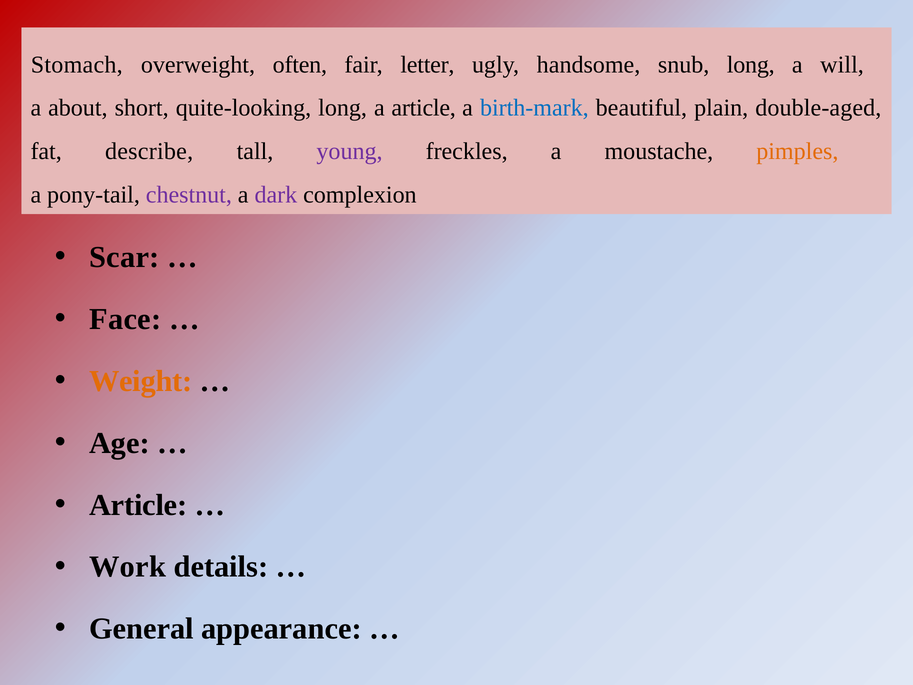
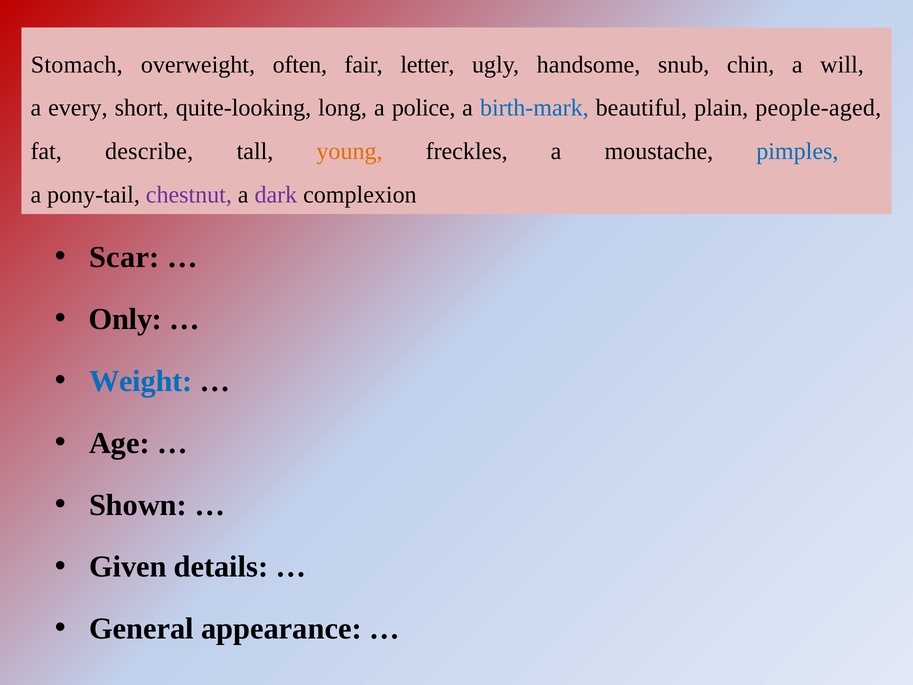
snub long: long -> chin (751, 65)
about: about -> every (78, 108)
a article: article -> police (424, 108)
double-aged: double-aged -> people-aged (818, 108)
young colour: purple -> orange (350, 151)
pimples colour: orange -> blue (797, 151)
Face: Face -> Only (126, 319)
Weight colour: orange -> blue (141, 381)
Article: Article -> Shown (138, 505)
Work: Work -> Given (128, 567)
